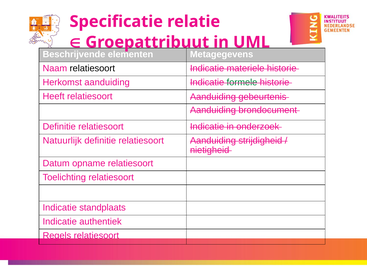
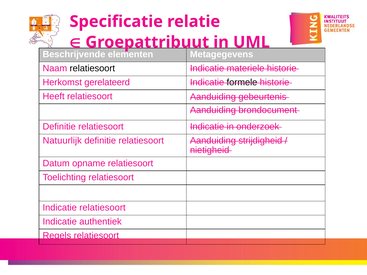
Herkomst aanduiding: aanduiding -> gerelateerd (107, 82)
formele colour: green -> black (242, 82)
Indicatie standplaats: standplaats -> relatiesoort (102, 208)
